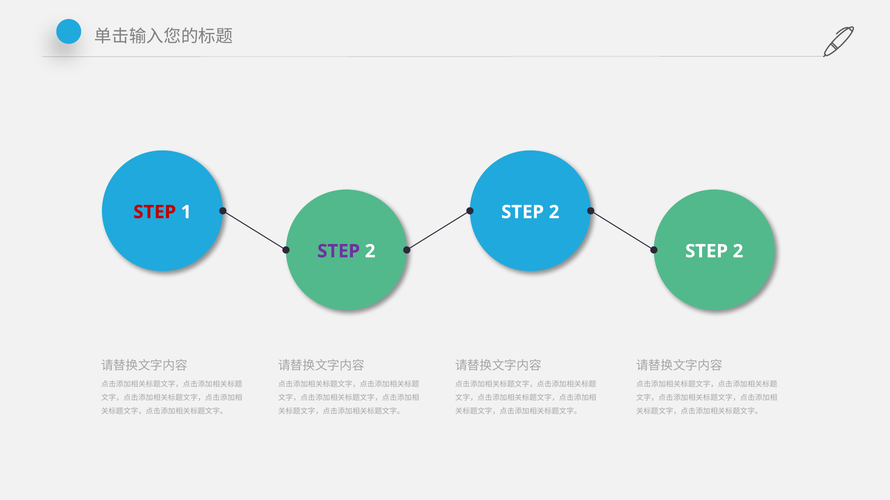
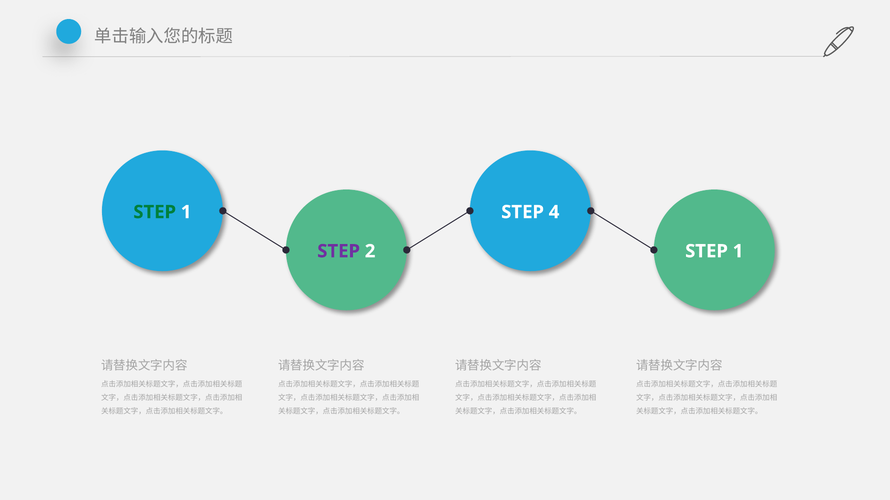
STEP colour: red -> green (155, 212)
2: 2 -> 4 (554, 212)
2: 2 -> 1 (738, 251)
